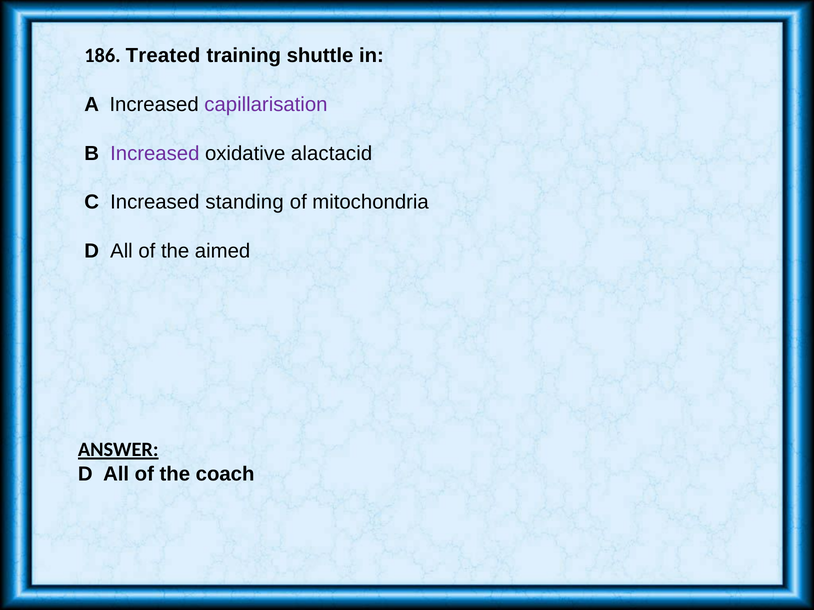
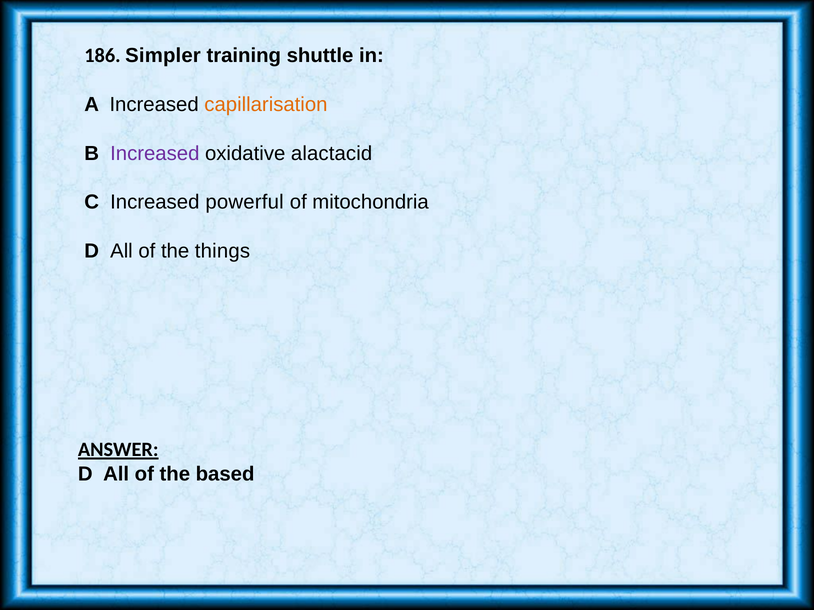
Treated: Treated -> Simpler (163, 56)
capillarisation colour: purple -> orange (266, 105)
standing: standing -> powerful (245, 202)
aimed: aimed -> things (222, 251)
coach: coach -> based (225, 474)
